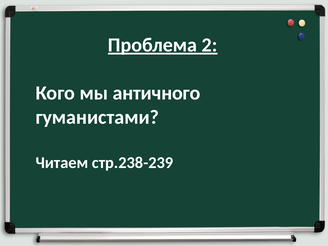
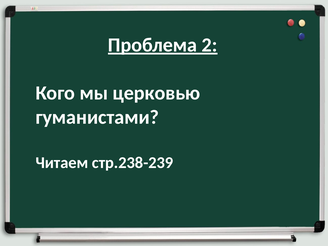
античного: античного -> церковью (156, 93)
